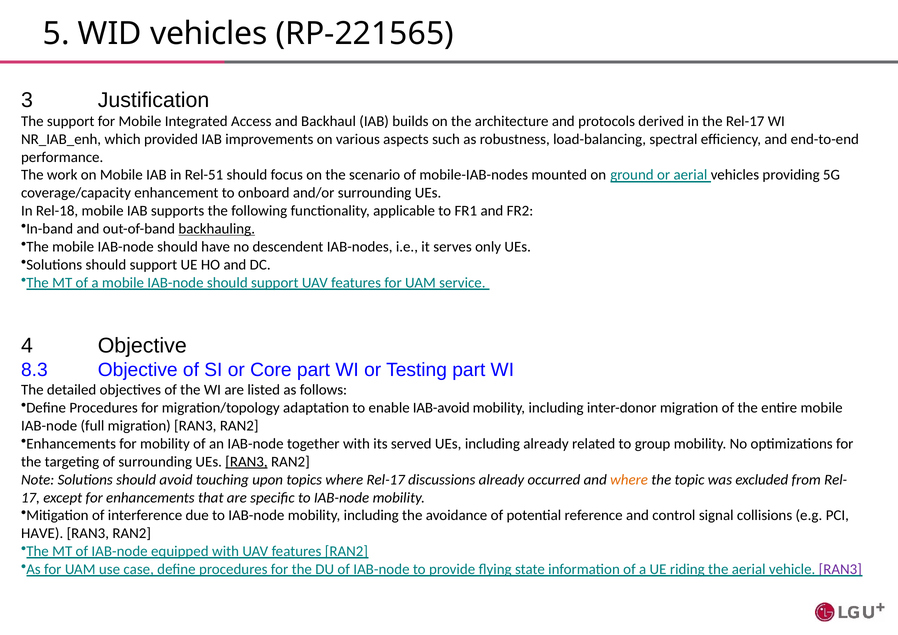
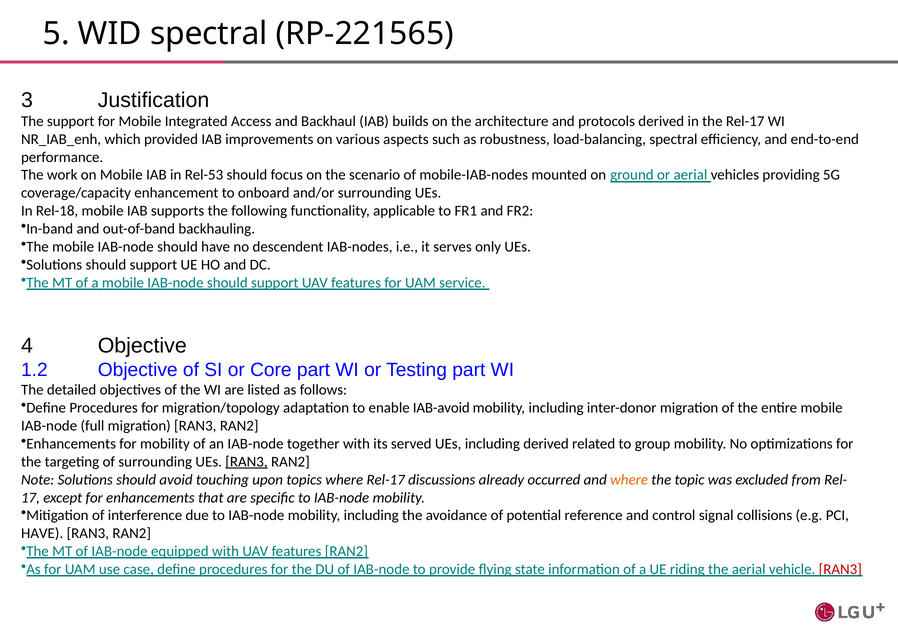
WID vehicles: vehicles -> spectral (209, 34)
Rel-51: Rel-51 -> Rel-53 (204, 175)
backhauling underline: present -> none (217, 229)
8.3: 8.3 -> 1.2 (34, 370)
including already: already -> derived (546, 444)
RAN3 colour: purple -> red (840, 569)
